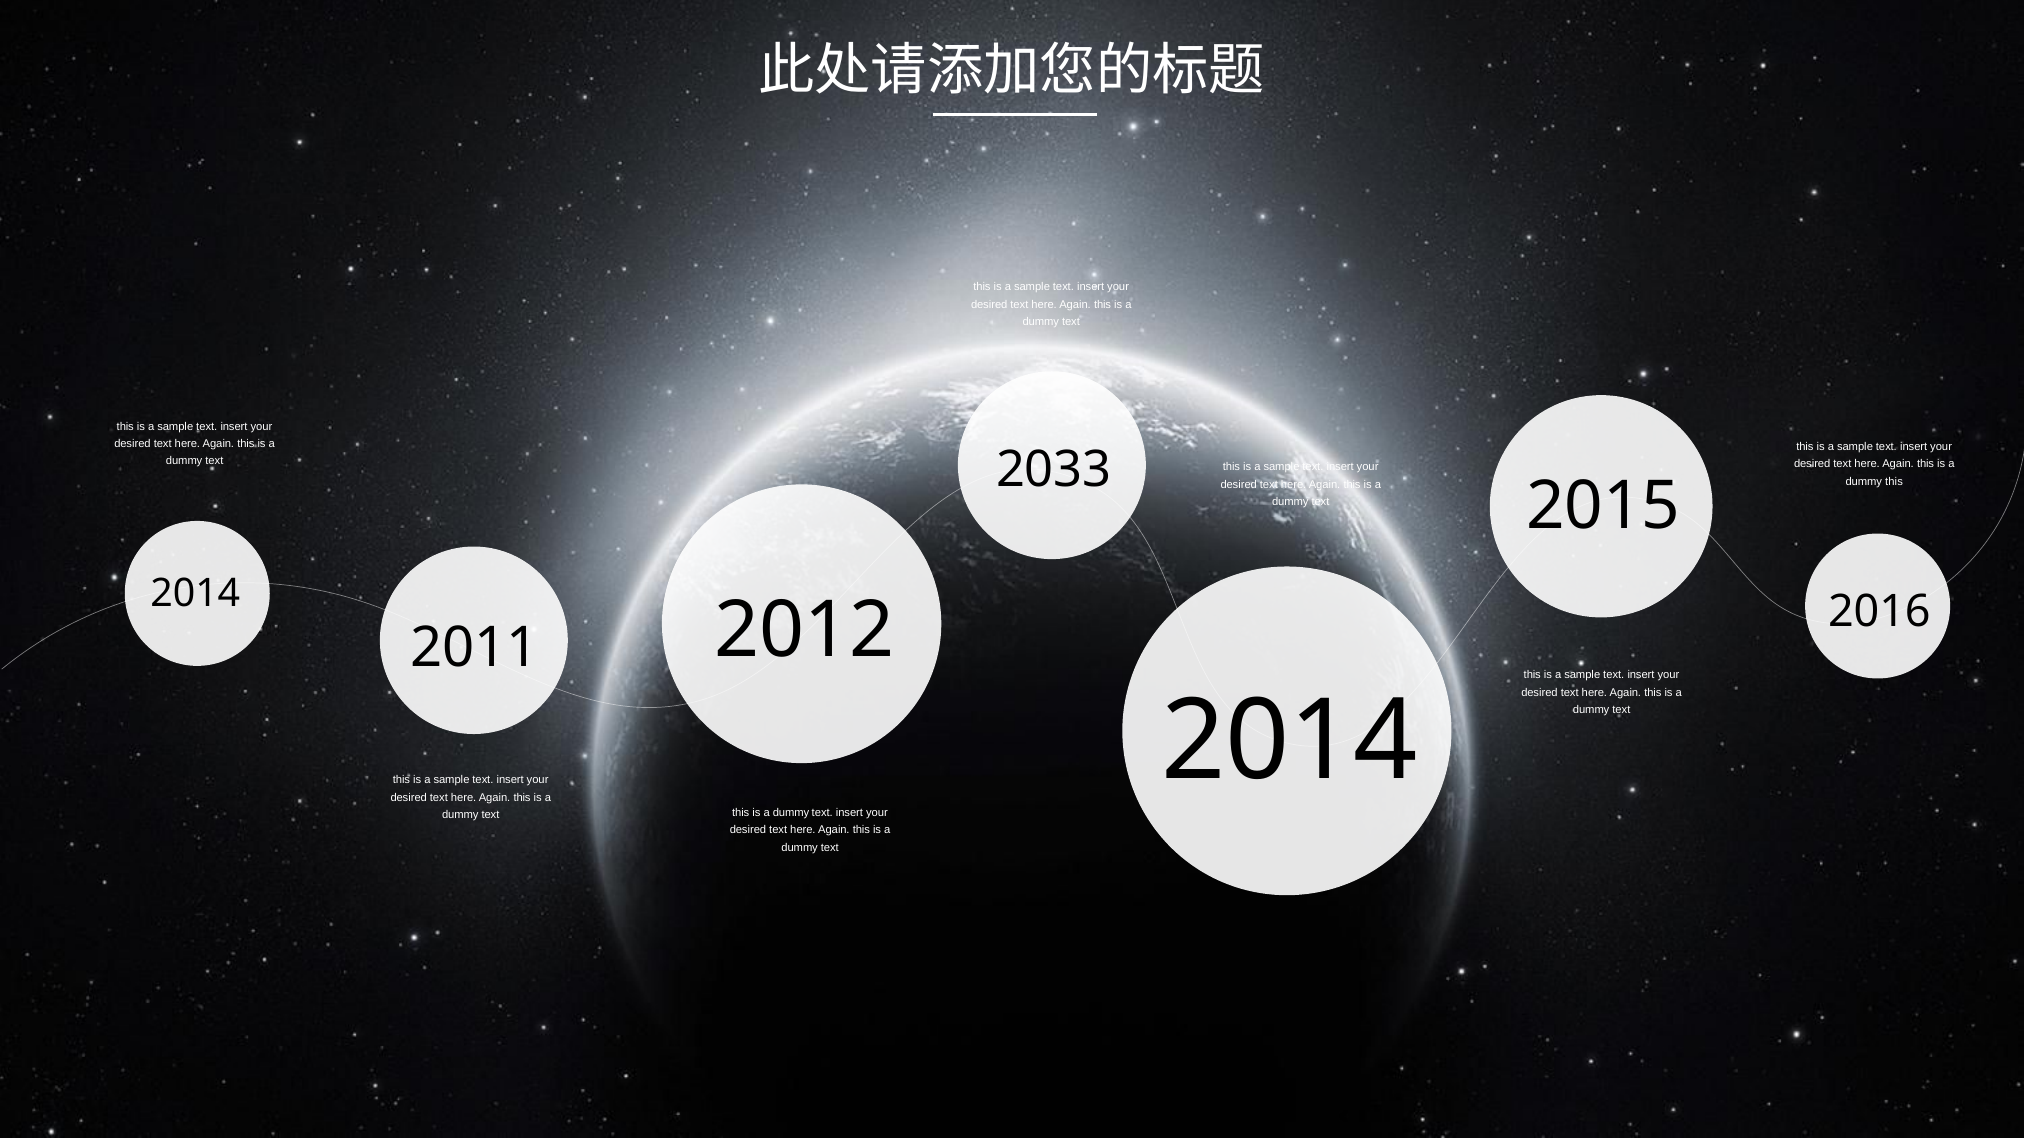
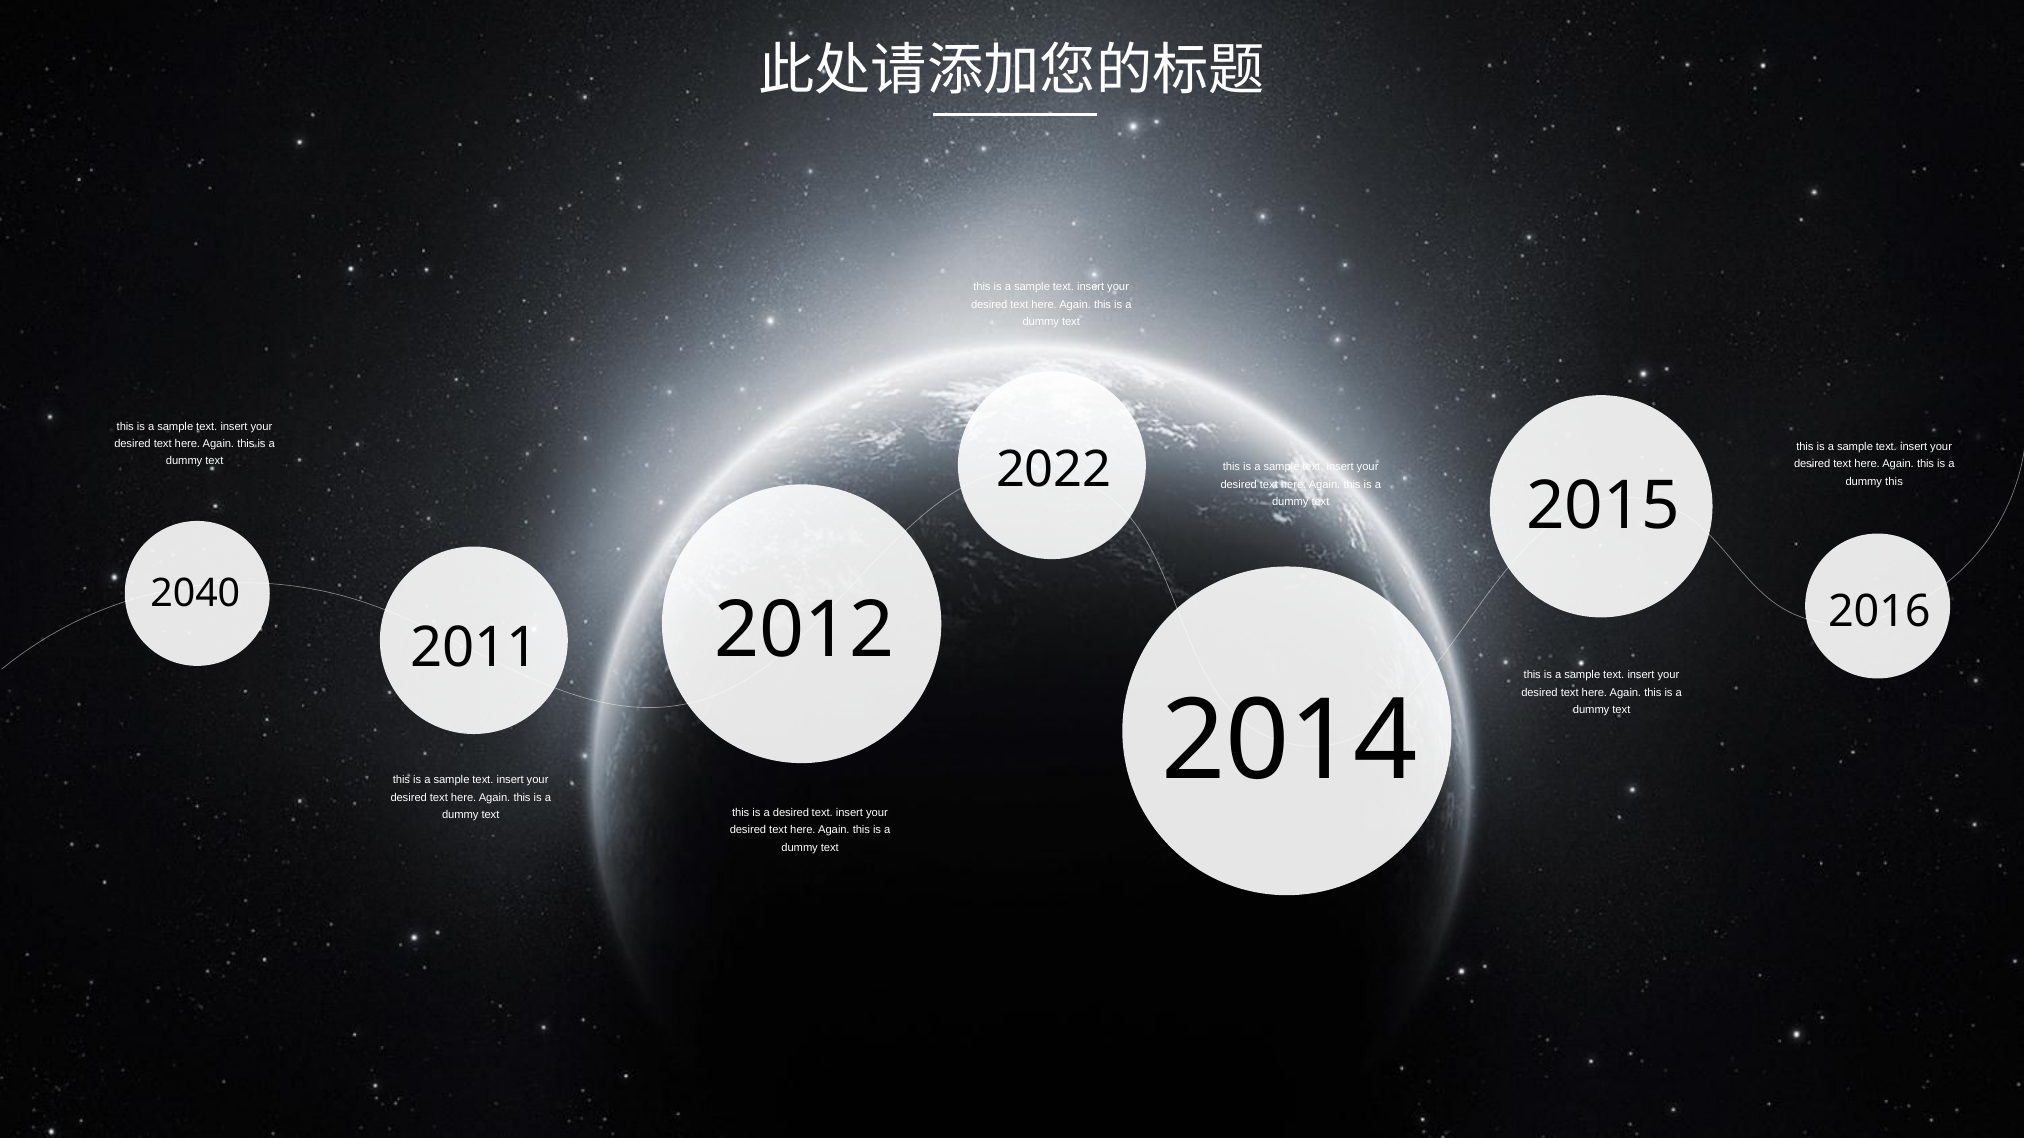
2033: 2033 -> 2022 (1054, 470)
2014: 2014 -> 2040 (195, 594)
dummy: dummy -> desired (791, 813)
